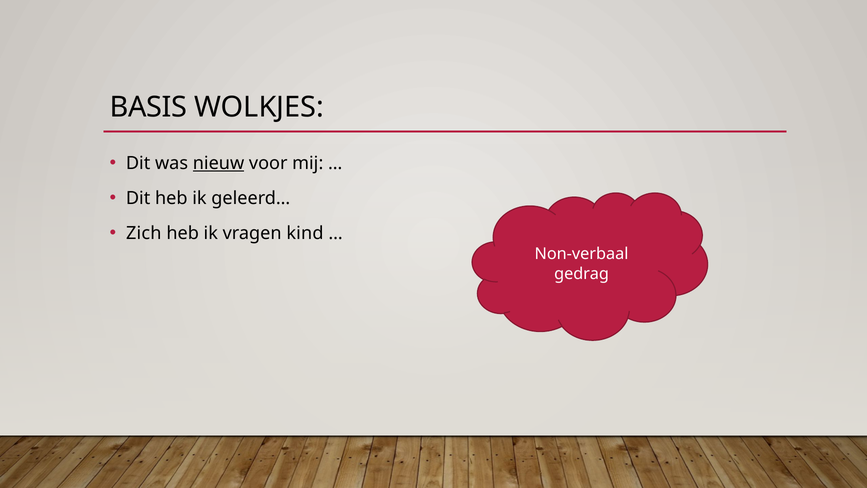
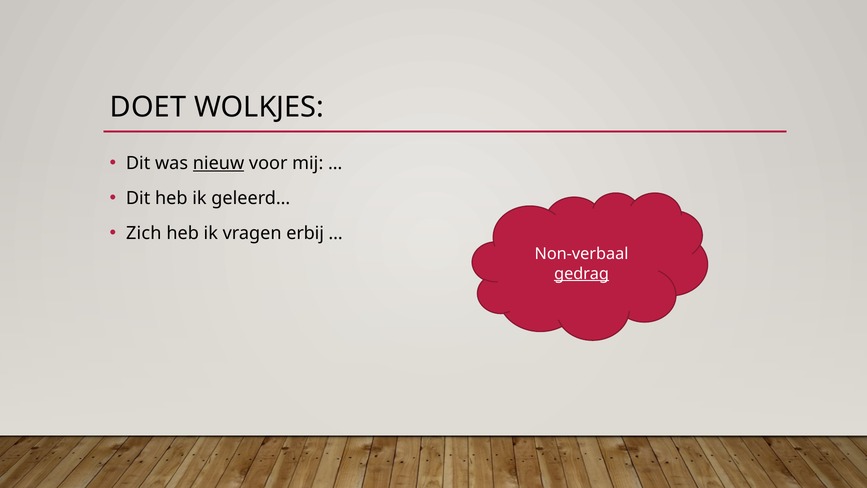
BASIS: BASIS -> DOET (148, 107)
kind: kind -> erbij (305, 233)
gedrag underline: none -> present (582, 273)
